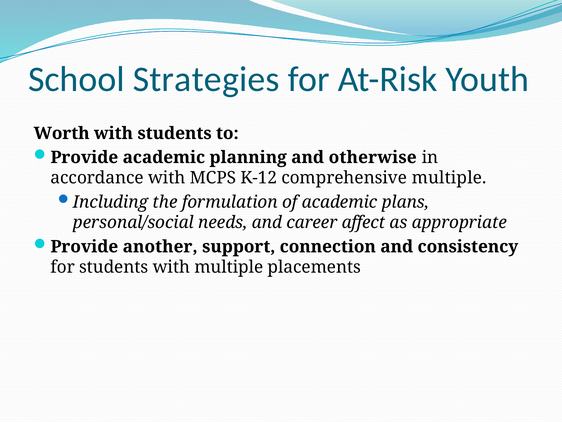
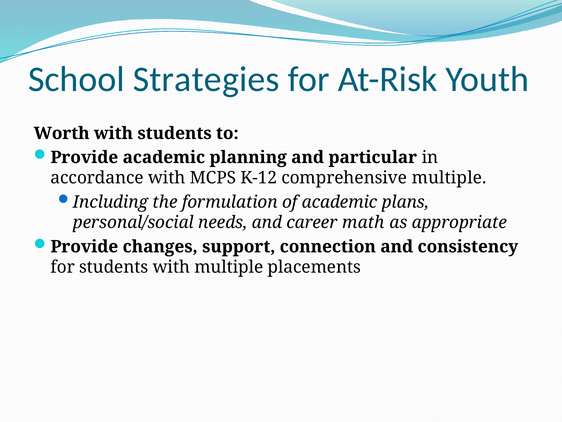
otherwise: otherwise -> particular (373, 157)
affect: affect -> math (363, 222)
another: another -> changes (160, 246)
